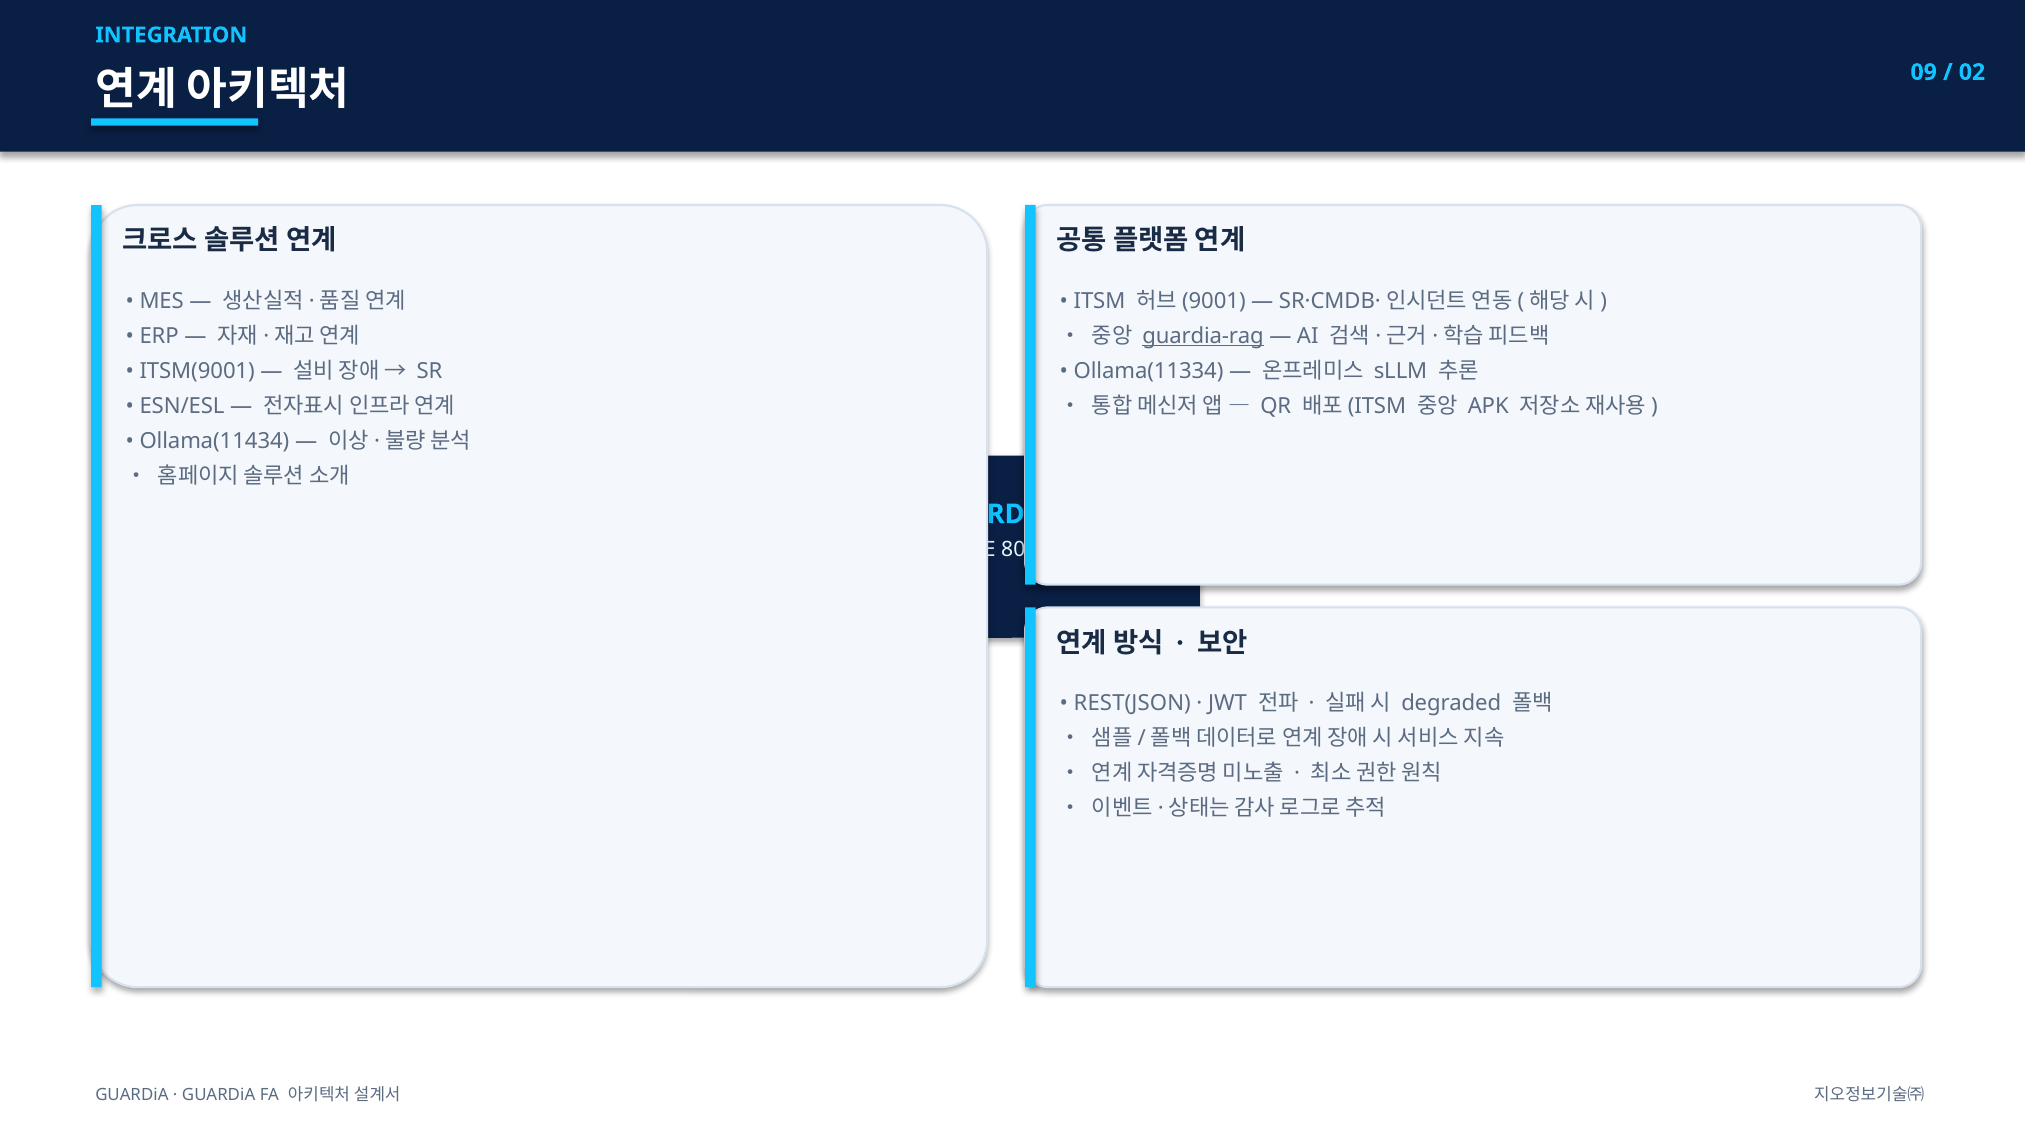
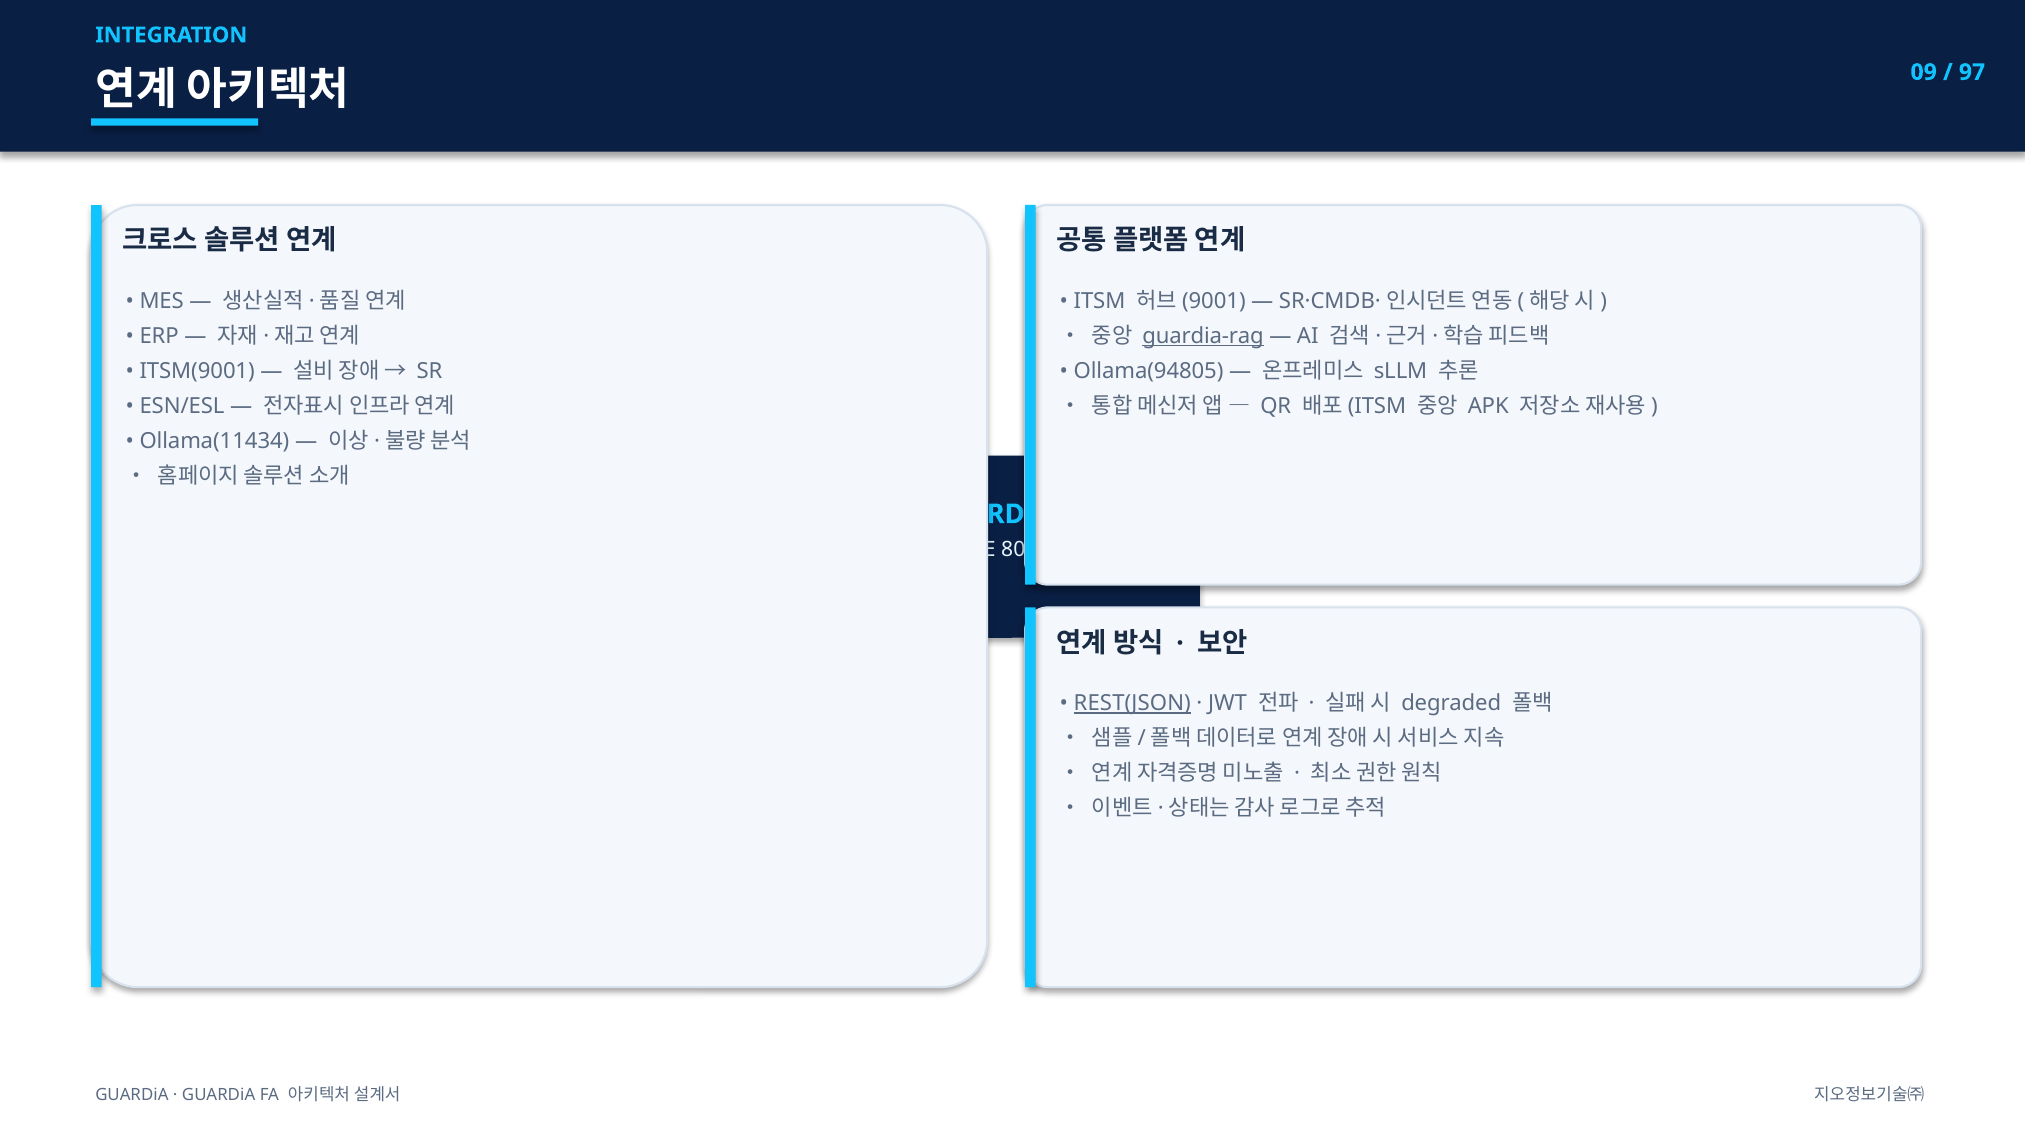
02: 02 -> 97 (1972, 72)
Ollama(11334: Ollama(11334 -> Ollama(94805 (1149, 371)
REST(JSON underline: none -> present (1132, 703)
